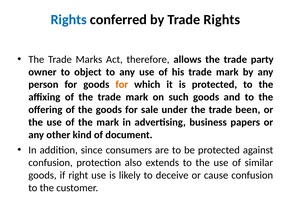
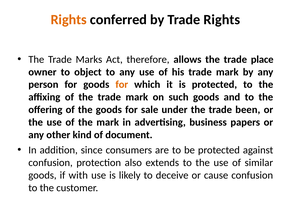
Rights colour: blue -> orange (69, 20)
party: party -> place (262, 59)
right: right -> with (78, 175)
